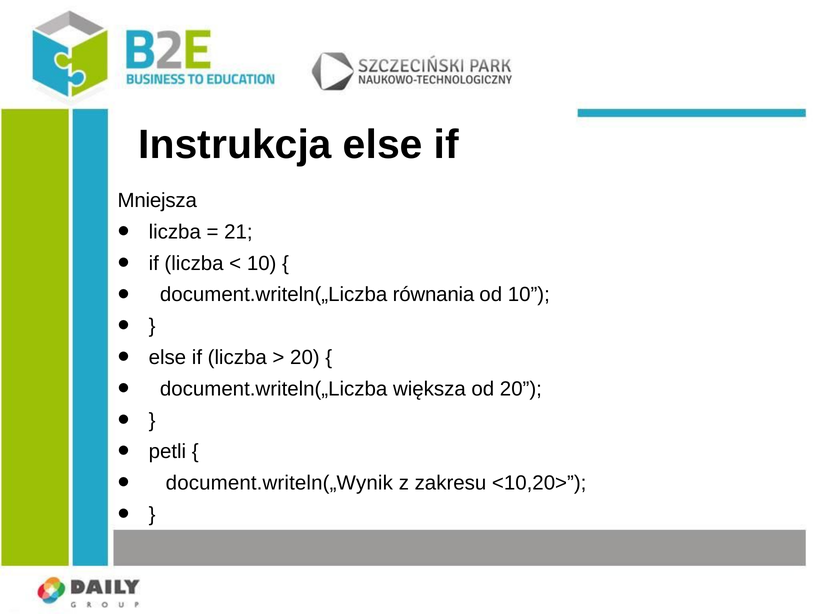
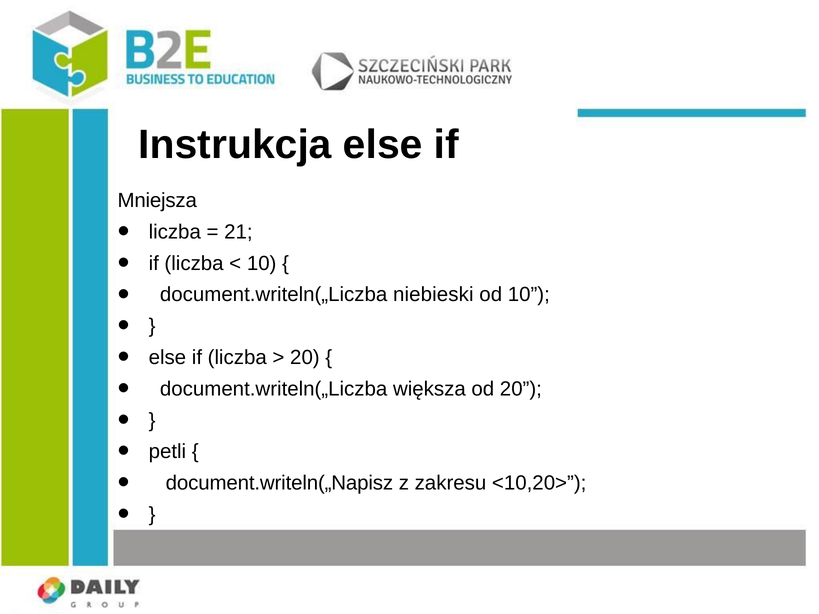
równania: równania -> niebieski (433, 295)
document.writeln(„Wynik: document.writeln(„Wynik -> document.writeln(„Napisz (279, 483)
